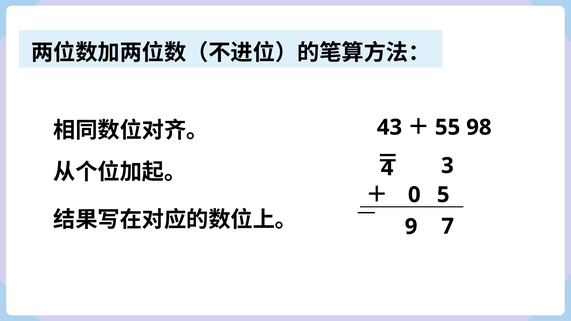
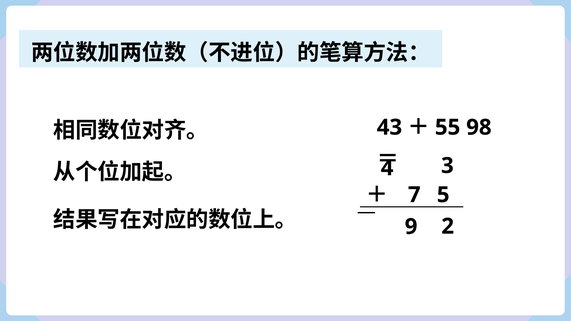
0: 0 -> 7 (414, 195)
7: 7 -> 2 (448, 226)
